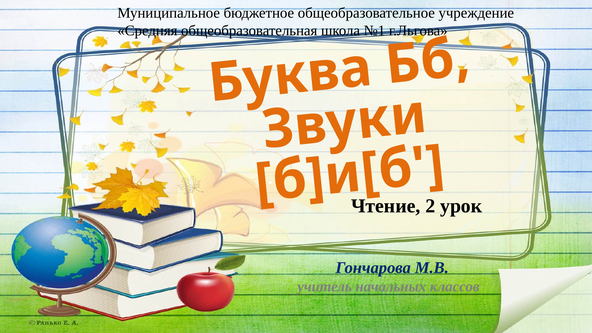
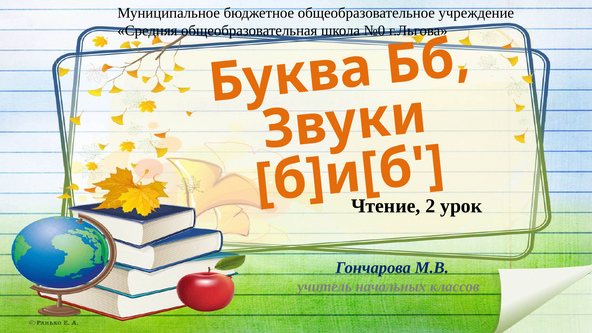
№1: №1 -> №0 (374, 31)
